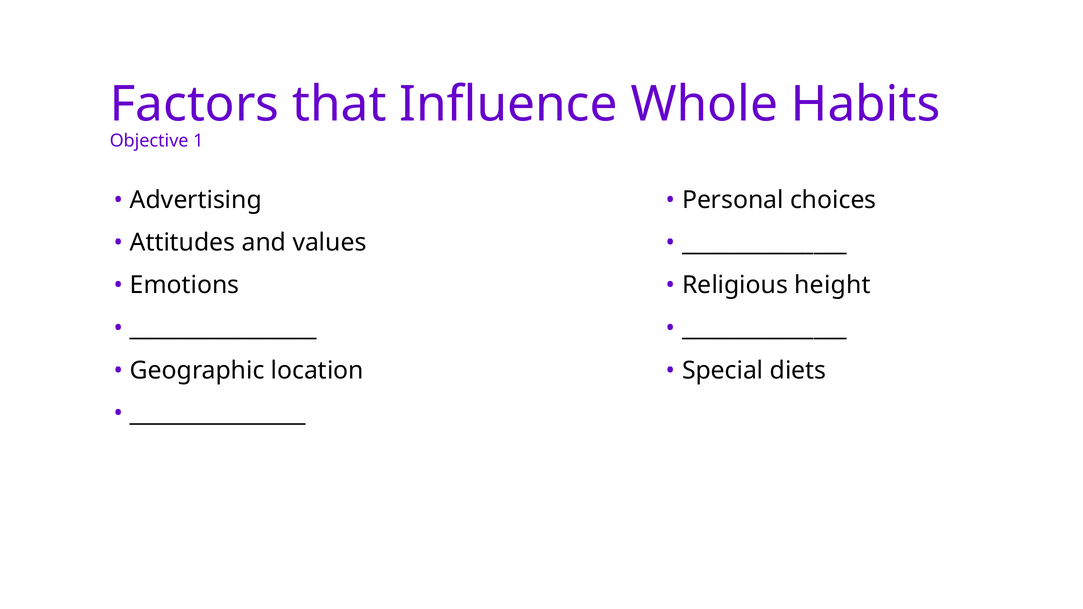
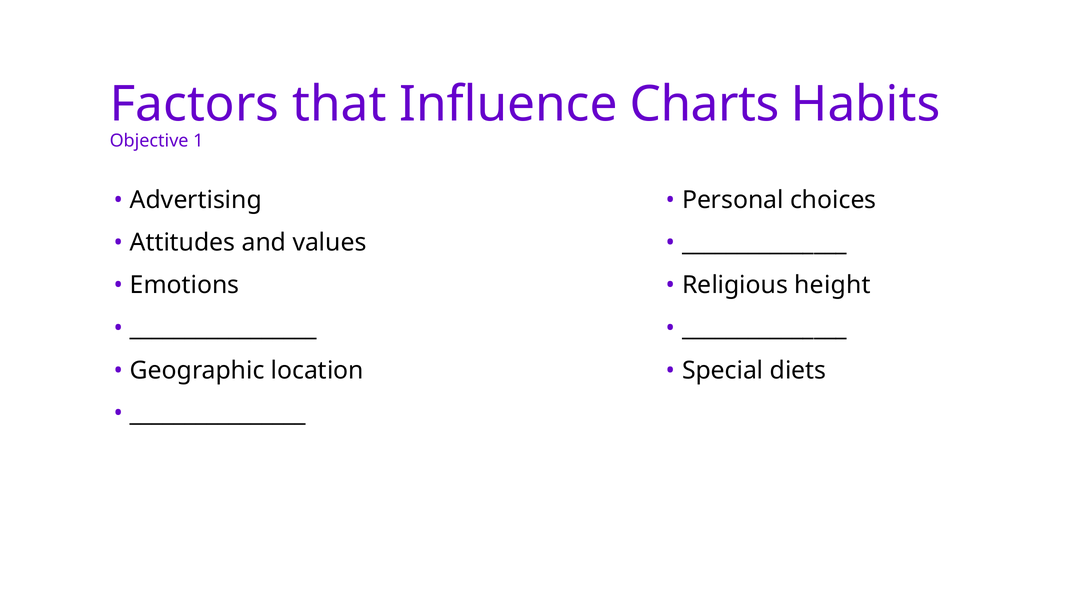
Whole: Whole -> Charts (705, 104)
